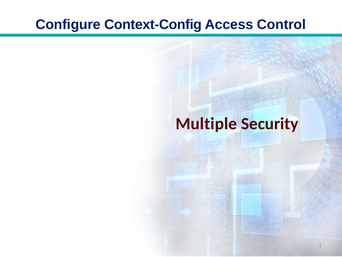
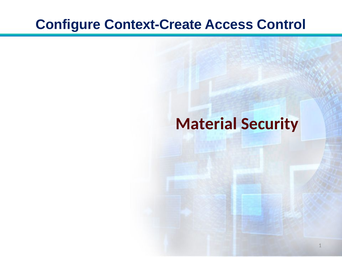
Context-Config: Context-Config -> Context-Create (153, 25)
Multiple: Multiple -> Material (206, 123)
